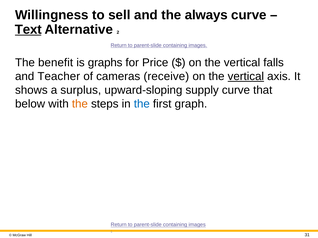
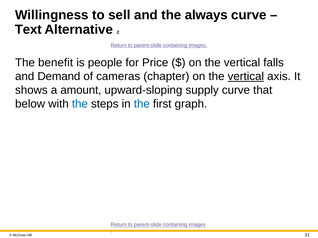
Text underline: present -> none (28, 29)
graphs: graphs -> people (105, 63)
Teacher: Teacher -> Demand (59, 77)
receive: receive -> chapter (166, 77)
surplus: surplus -> amount (81, 90)
the colour: orange -> blue (80, 104)
